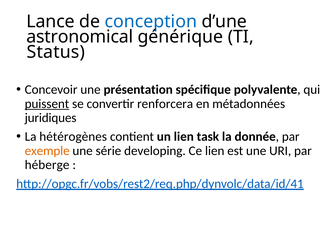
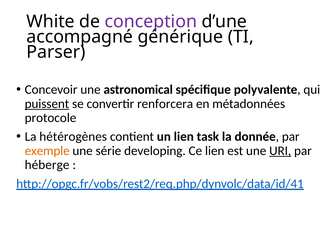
Lance: Lance -> White (51, 21)
conception colour: blue -> purple (151, 21)
astronomical: astronomical -> accompagné (80, 37)
Status: Status -> Parser (56, 52)
présentation: présentation -> astronomical (138, 90)
juridiques: juridiques -> protocole (51, 118)
URI underline: none -> present (280, 151)
